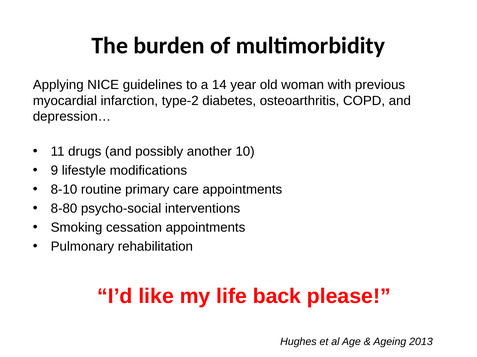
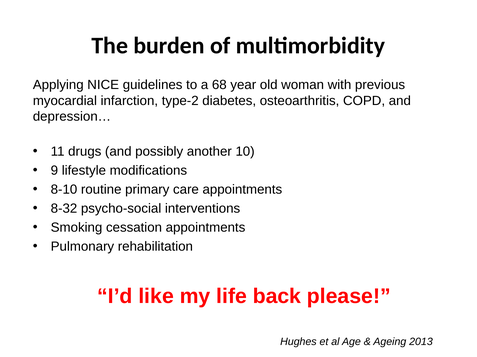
14: 14 -> 68 (219, 85)
8-80: 8-80 -> 8-32 (64, 209)
